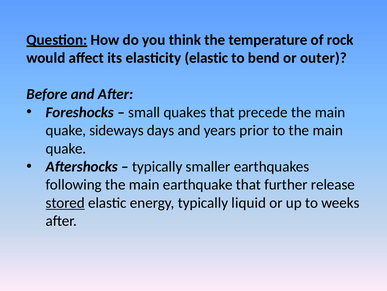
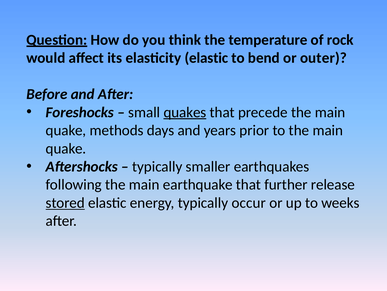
quakes underline: none -> present (185, 112)
sideways: sideways -> methods (117, 130)
liquid: liquid -> occur (249, 202)
